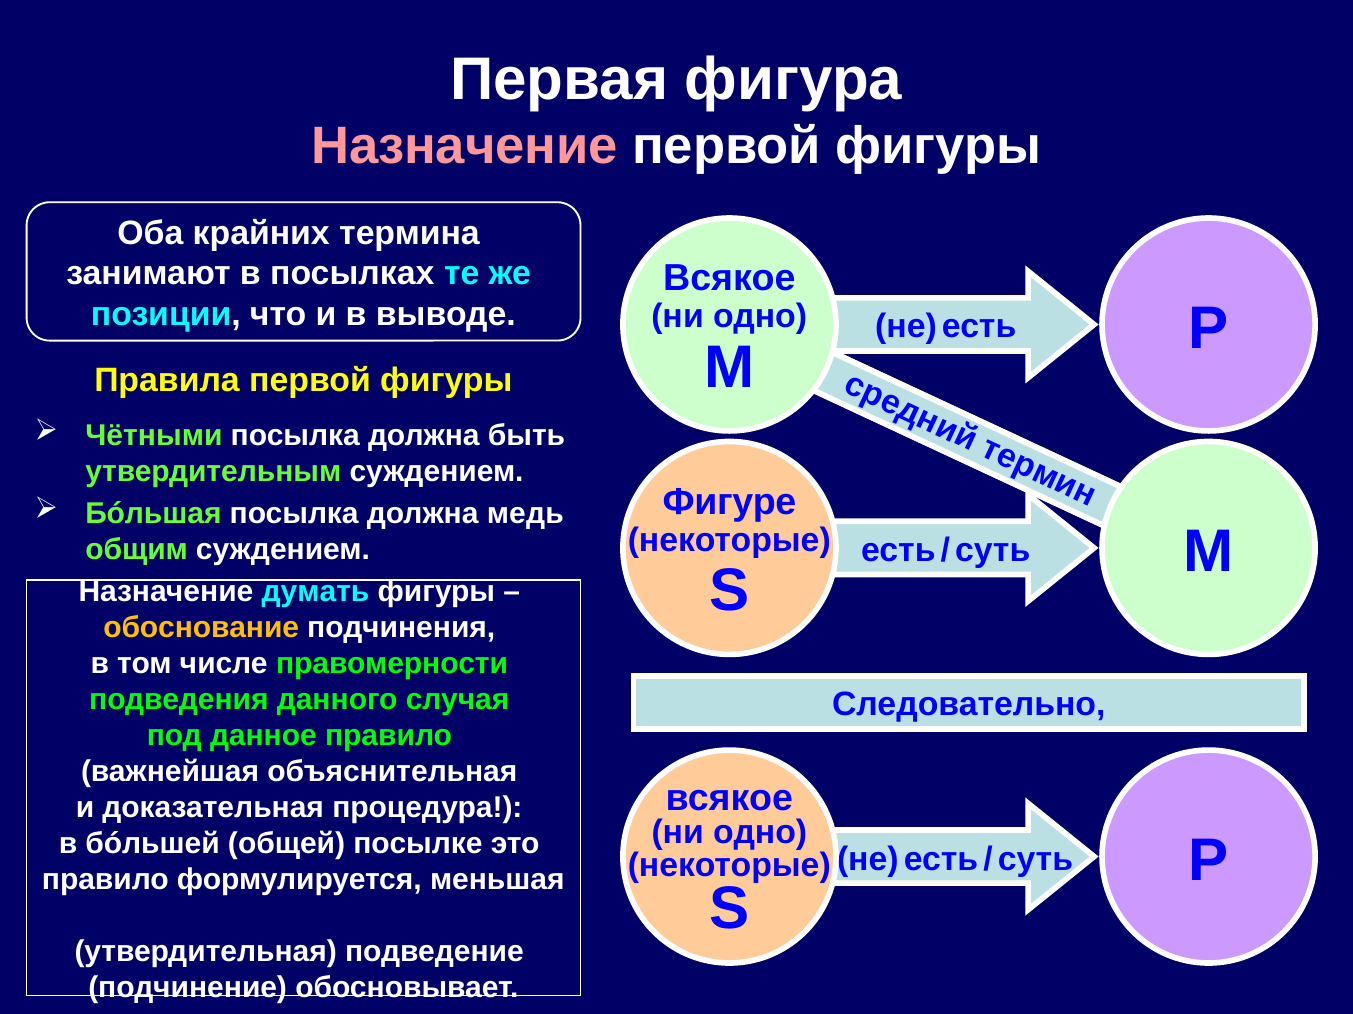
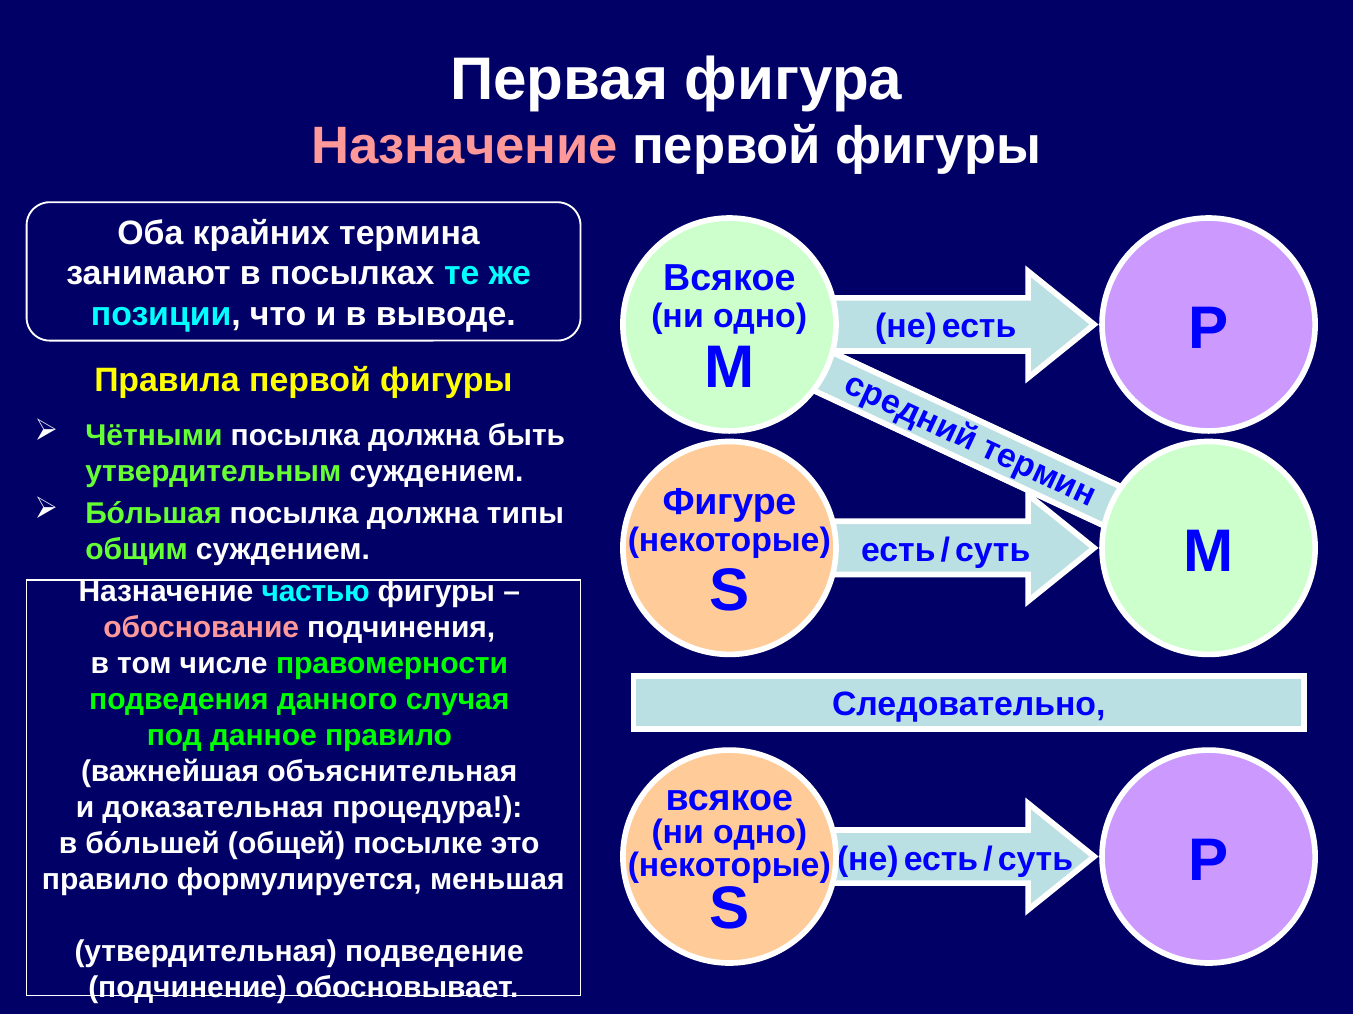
медь: медь -> типы (525, 514)
думать: думать -> частью (316, 592)
обоснование colour: yellow -> pink (201, 628)
